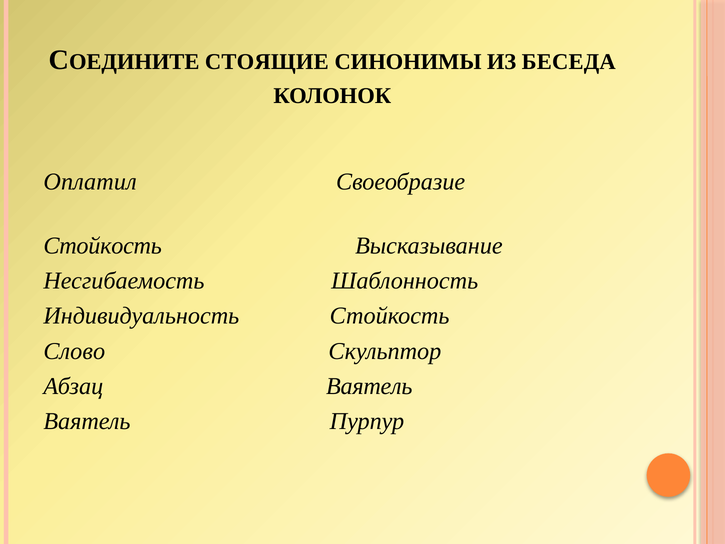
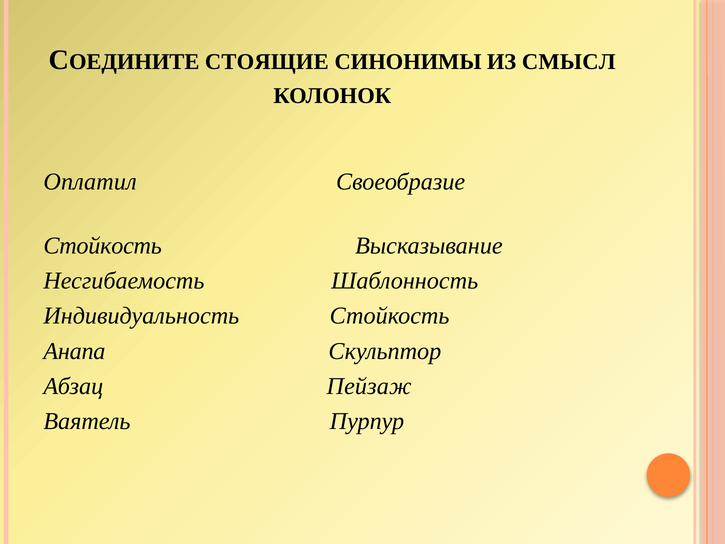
БЕСЕДА: БЕСЕДА -> СМЫСЛ (569, 62)
Слово: Слово -> Анапа (74, 351)
Абзац Ваятель: Ваятель -> Пейзаж (369, 386)
